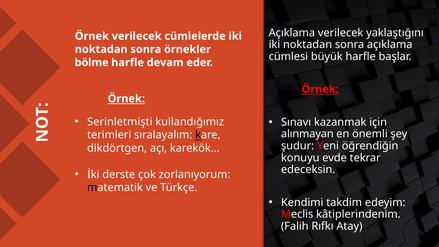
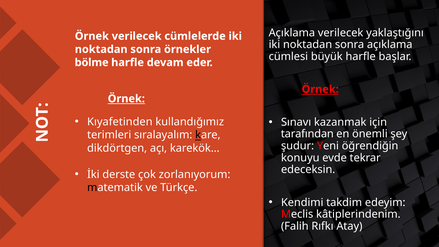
Serinletmişti: Serinletmişti -> Kıyafetinden (120, 122)
alınmayan: alınmayan -> tarafından (307, 134)
